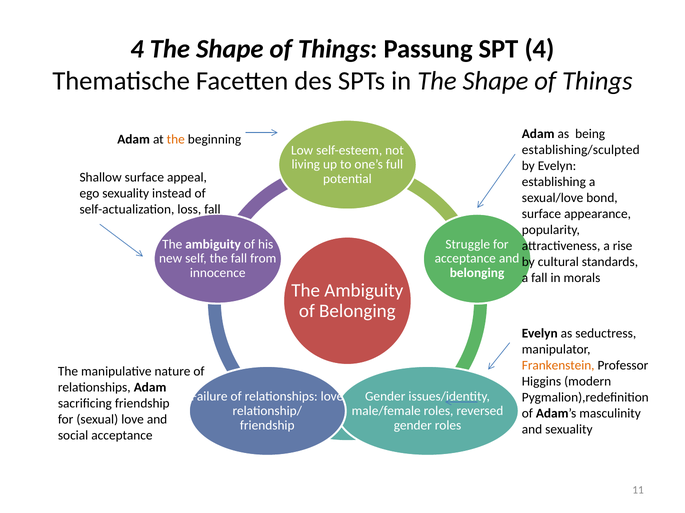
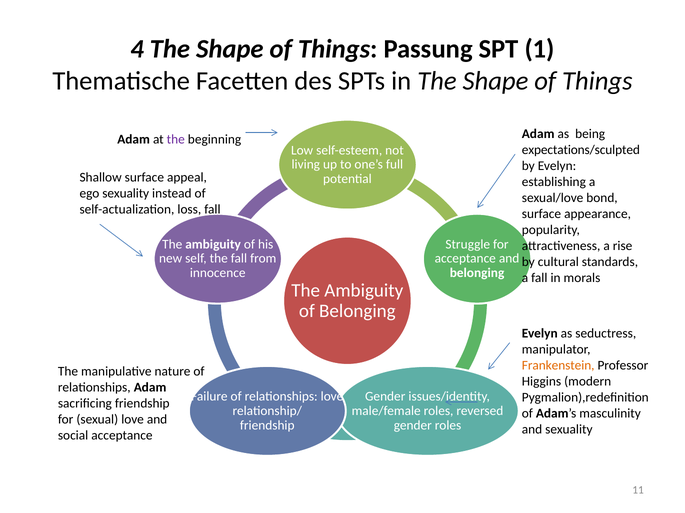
SPT 4: 4 -> 1 (540, 49)
the colour: orange -> purple (176, 140)
establishing/sculpted: establishing/sculpted -> expectations/sculpted (581, 150)
